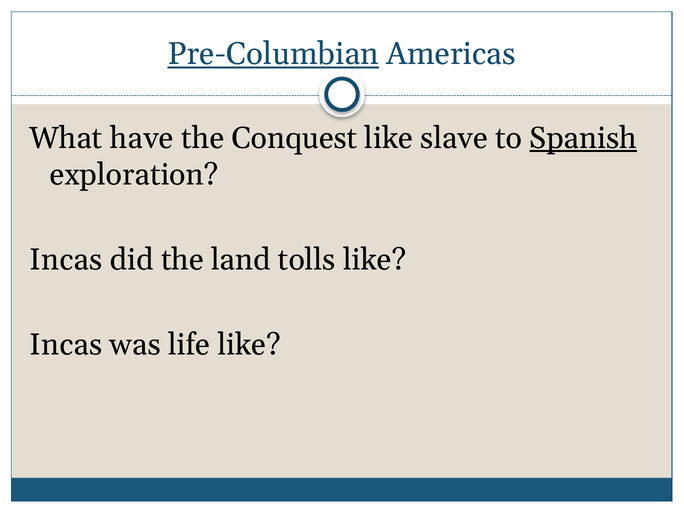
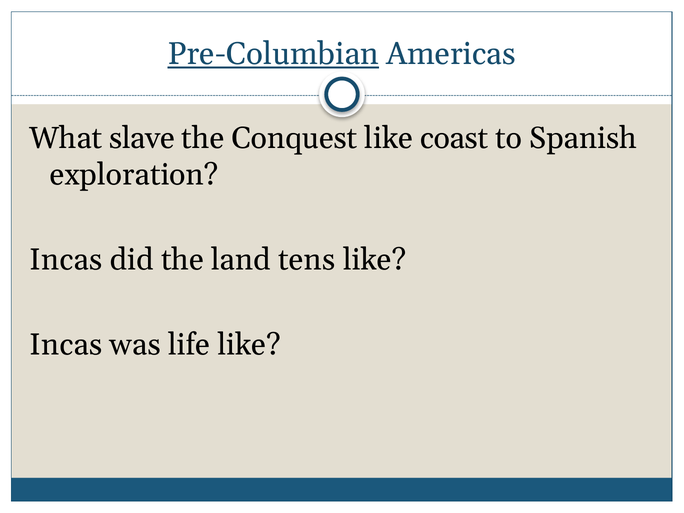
have: have -> slave (142, 138)
slave: slave -> coast (454, 138)
Spanish underline: present -> none (583, 138)
tolls: tolls -> tens (307, 260)
